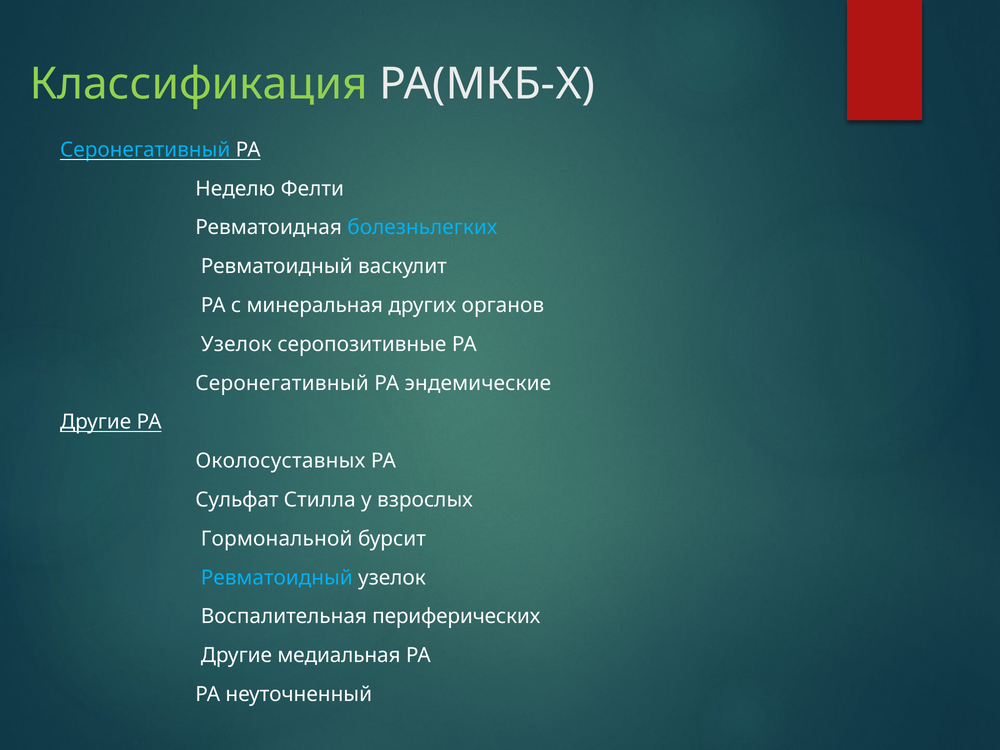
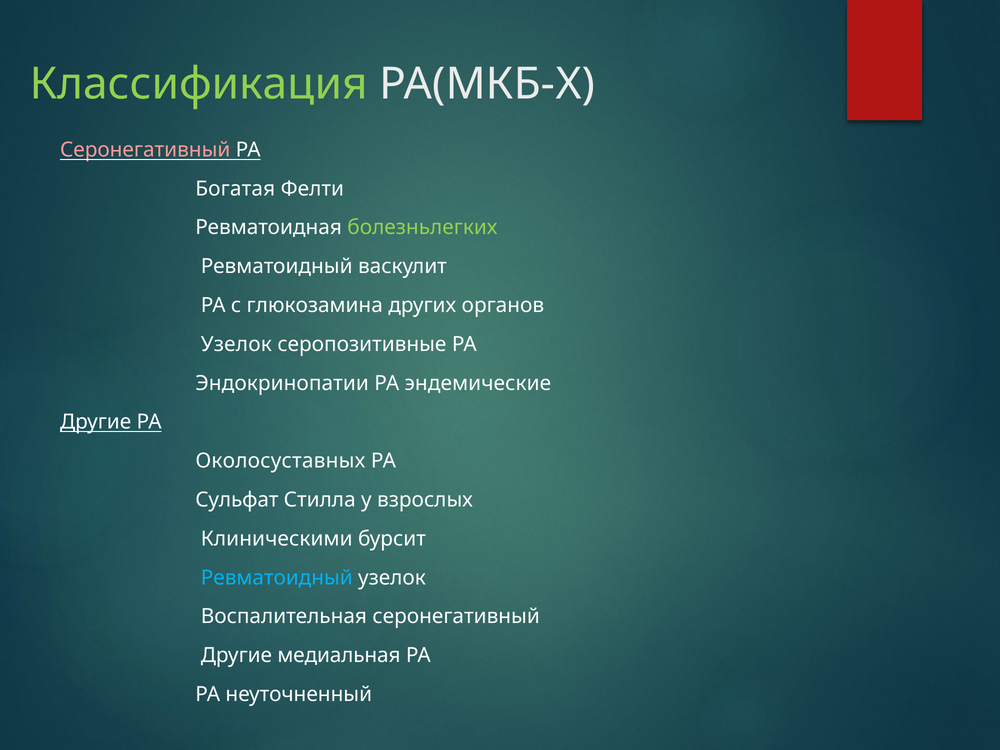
Серонегативный colour: light blue -> pink (145, 150)
Неделю: Неделю -> Богатая (235, 189)
болезньлегких colour: light blue -> light green (422, 228)
минеральная: минеральная -> глюкозамина (315, 305)
Серонегативный: Серонегативный -> Эндокринопатии (282, 383)
Гормональной: Гормональной -> Клиническими (277, 539)
Воспалительная периферических: периферических -> серонегативный (456, 617)
